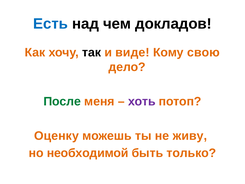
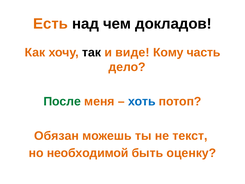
Есть colour: blue -> orange (51, 24)
свою: свою -> часть (204, 52)
хоть colour: purple -> blue (142, 101)
Оценку: Оценку -> Обязан (56, 136)
живу: живу -> текст (190, 136)
только: только -> оценку (191, 153)
